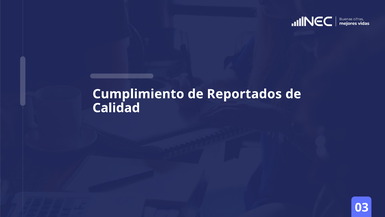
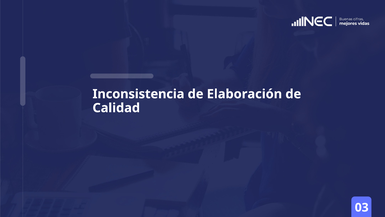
Cumplimiento: Cumplimiento -> Inconsistencia (138, 94)
Reportados: Reportados -> Elaboración (244, 94)
